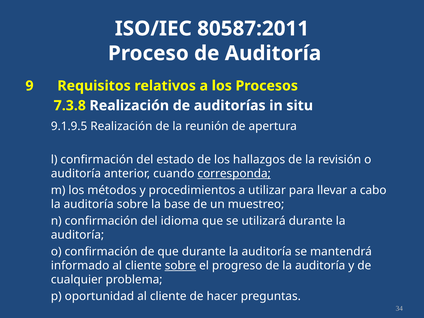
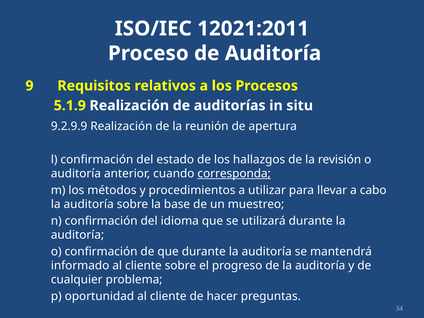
80587:2011: 80587:2011 -> 12021:2011 (253, 29)
7.3.8: 7.3.8 -> 5.1.9 (70, 106)
9.1.9.5: 9.1.9.5 -> 9.2.9.9 (69, 126)
sobre underline: present -> none (180, 266)
